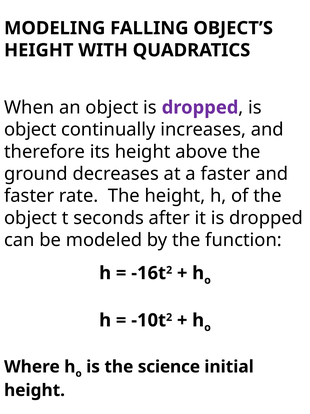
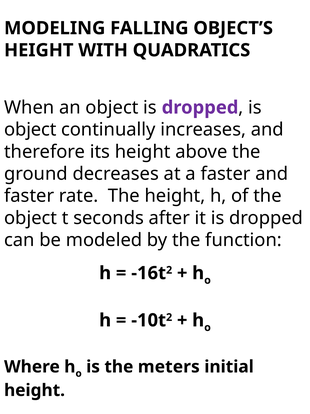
science: science -> meters (169, 366)
